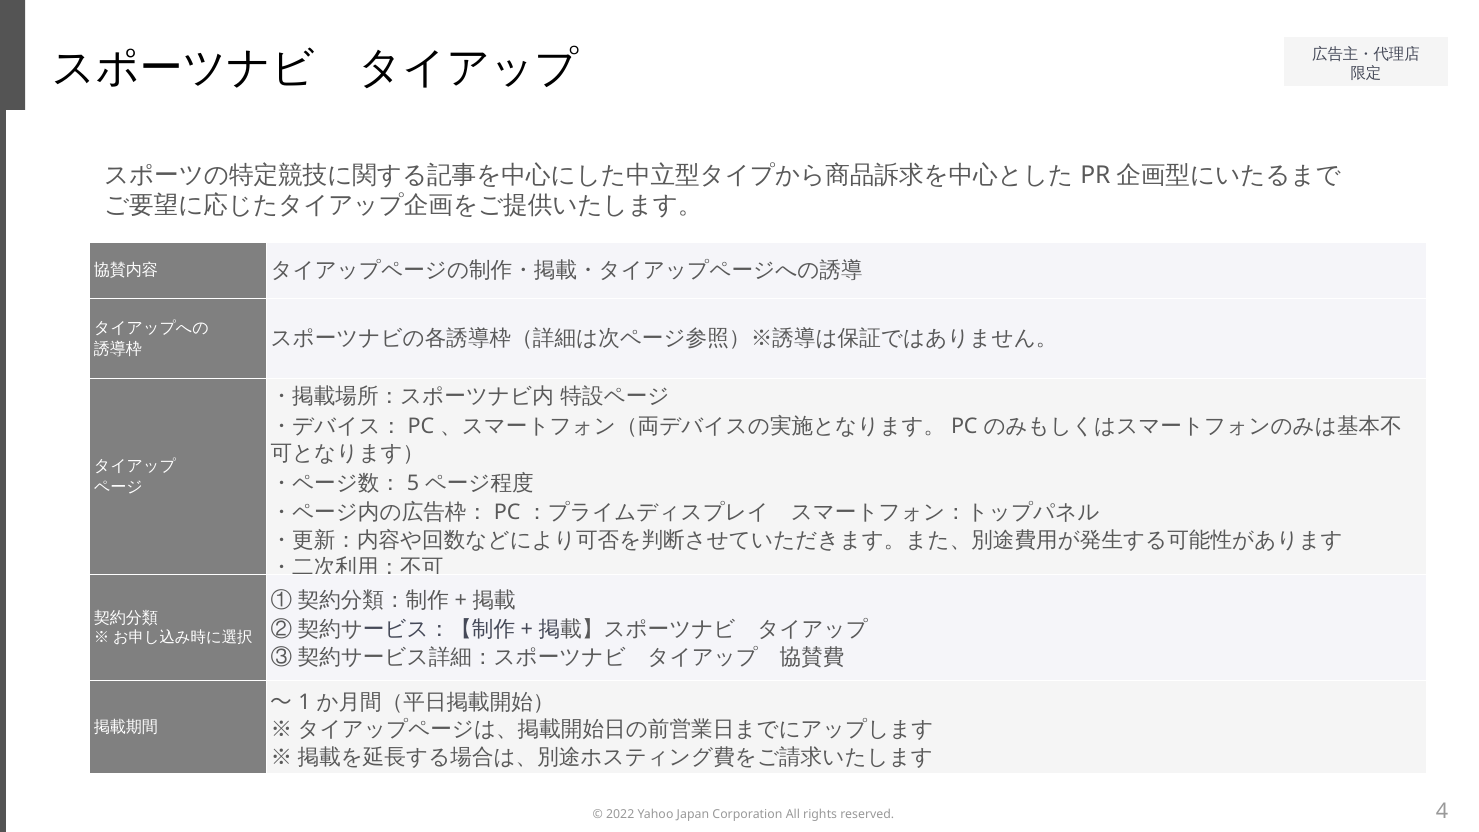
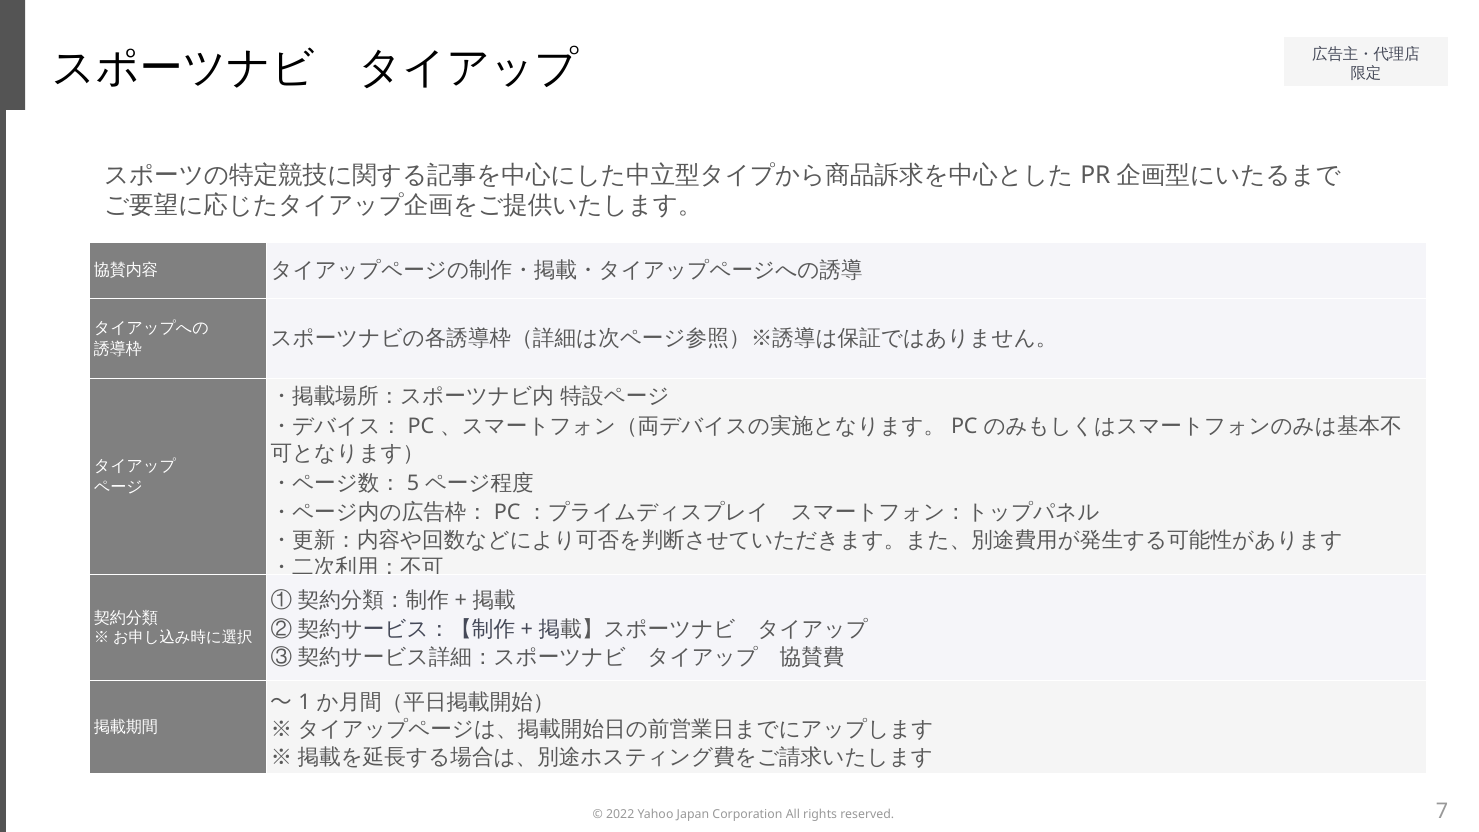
4: 4 -> 7 (1442, 811)
